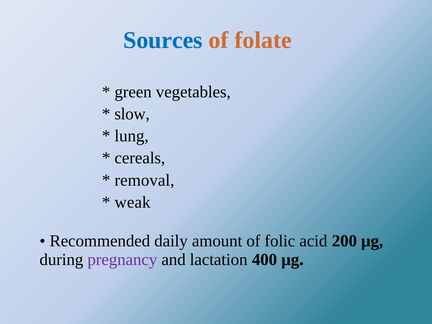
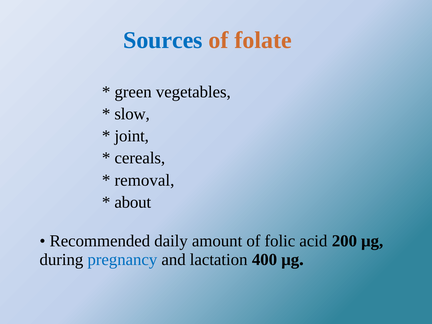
lung: lung -> joint (132, 136)
weak: weak -> about (133, 202)
pregnancy colour: purple -> blue (122, 260)
